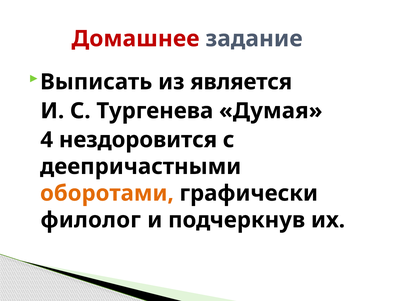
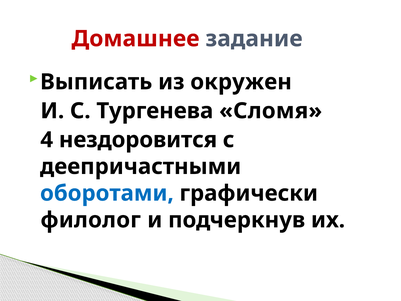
является: является -> окружен (241, 82)
Думая: Думая -> Сломя (271, 111)
оборотами colour: orange -> blue (107, 193)
